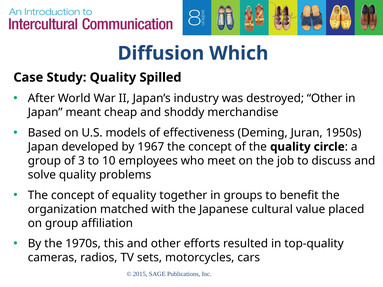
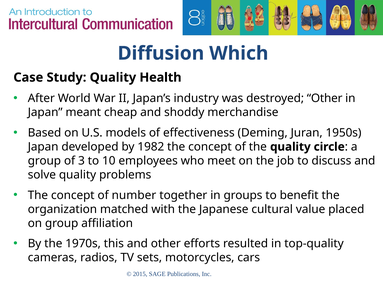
Spilled: Spilled -> Health (161, 77)
1967: 1967 -> 1982 (151, 147)
equality: equality -> number (134, 195)
